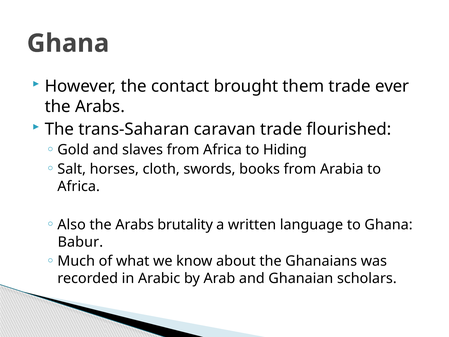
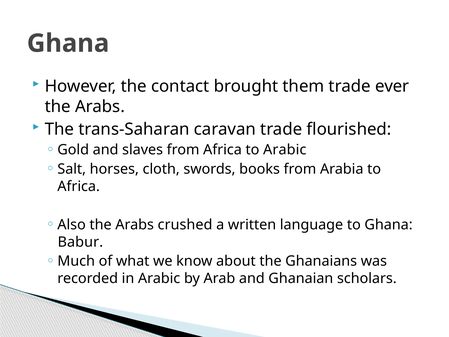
to Hiding: Hiding -> Arabic (285, 150)
brutality: brutality -> crushed (185, 225)
